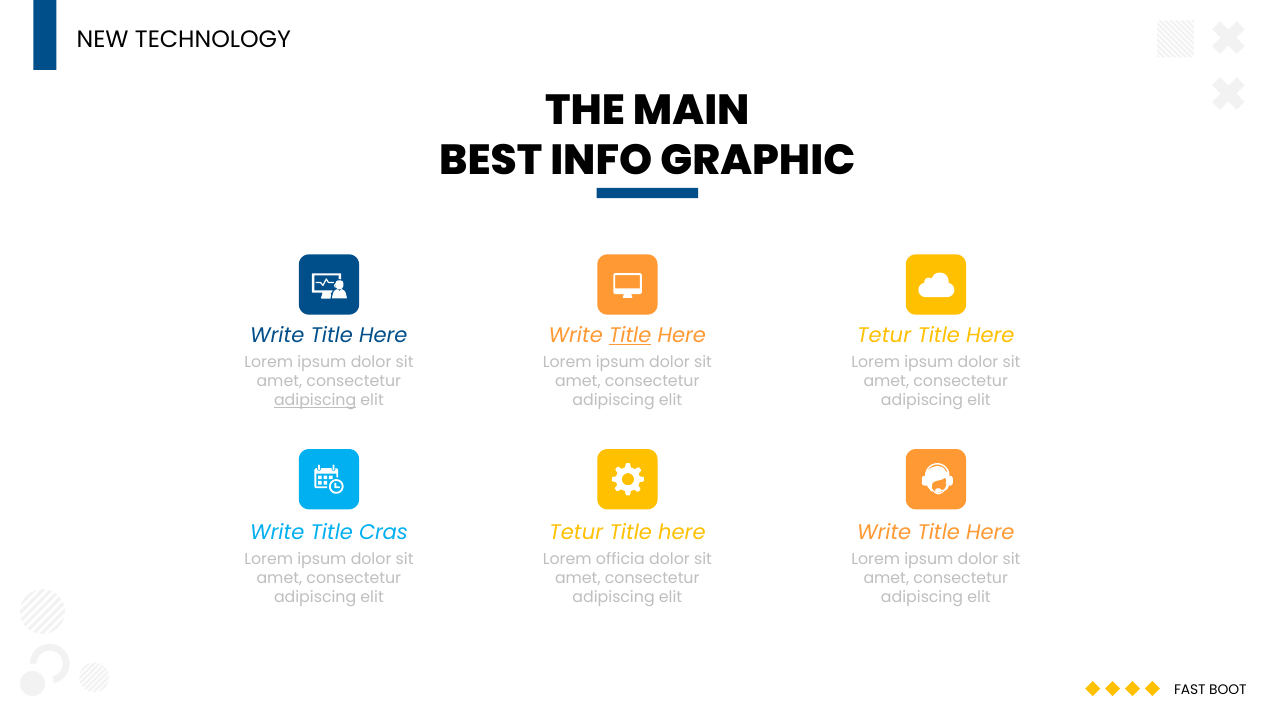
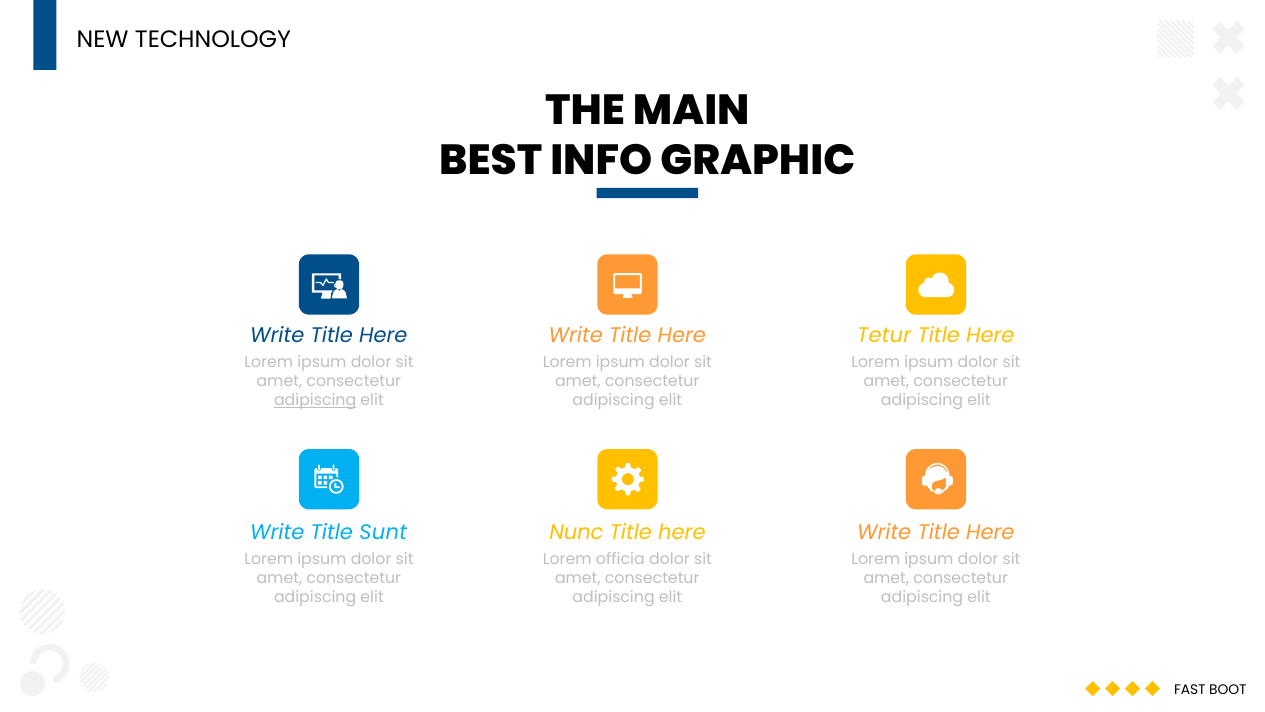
Title underline: present -> none (630, 335)
Cras: Cras -> Sunt (383, 532)
Tetur: Tetur -> Nunc (576, 532)
